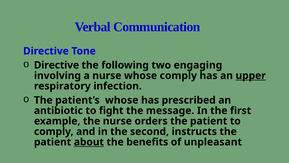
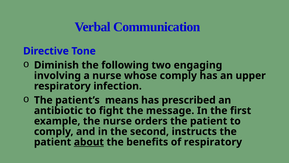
Directive: Directive -> Diminish (56, 65)
upper underline: present -> none (251, 75)
patient’s whose: whose -> means (122, 100)
of unpleasant: unpleasant -> respiratory (213, 142)
